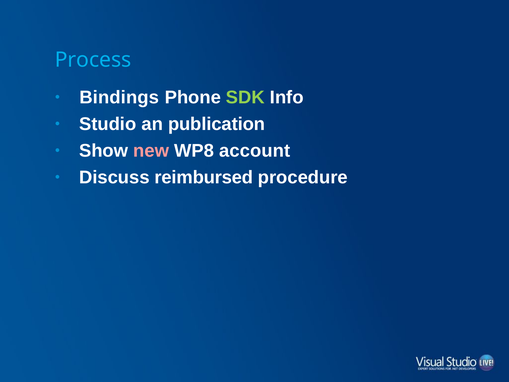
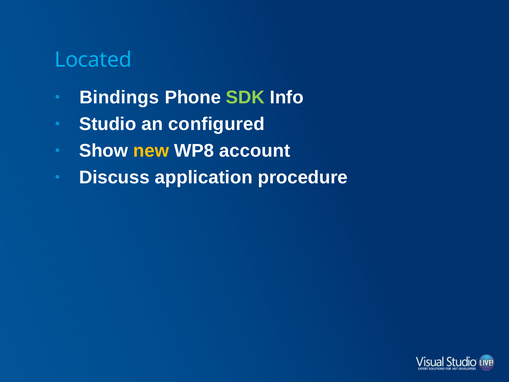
Process: Process -> Located (93, 60)
publication: publication -> configured (216, 124)
new colour: pink -> yellow (151, 151)
reimbursed: reimbursed -> application (204, 177)
